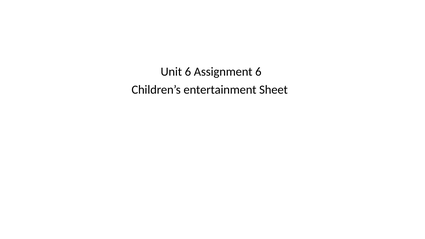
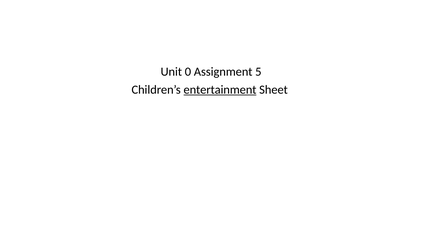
Unit 6: 6 -> 0 (188, 72)
Assignment 6: 6 -> 5 (258, 72)
entertainment underline: none -> present (220, 90)
